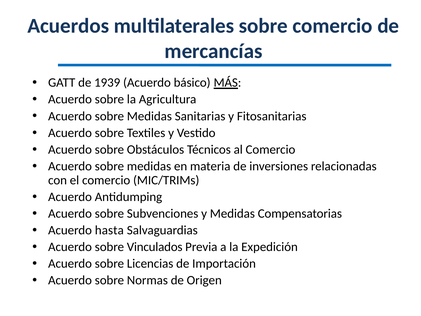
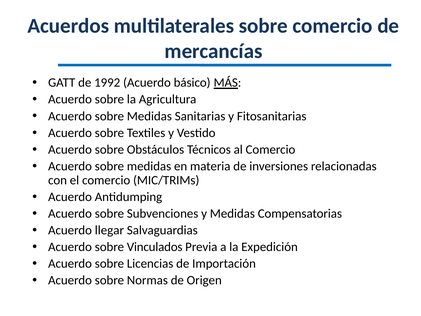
1939: 1939 -> 1992 (107, 83)
hasta: hasta -> llegar (109, 230)
